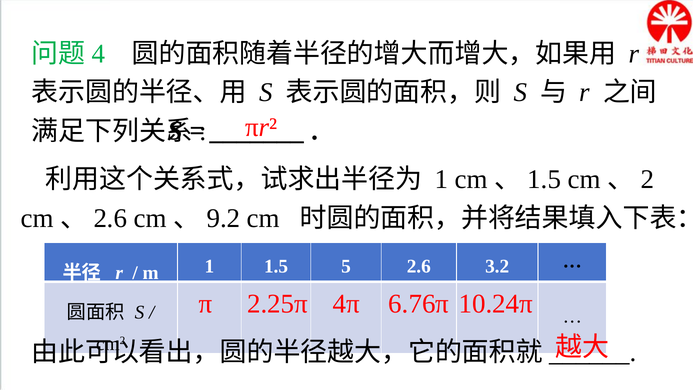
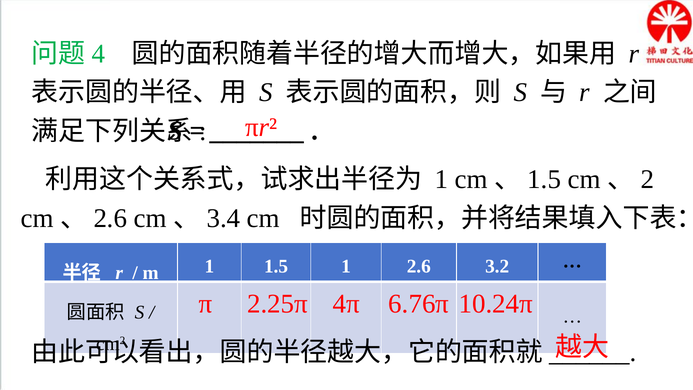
9.2: 9.2 -> 3.4 (223, 218)
1.5 5: 5 -> 1 (346, 266)
